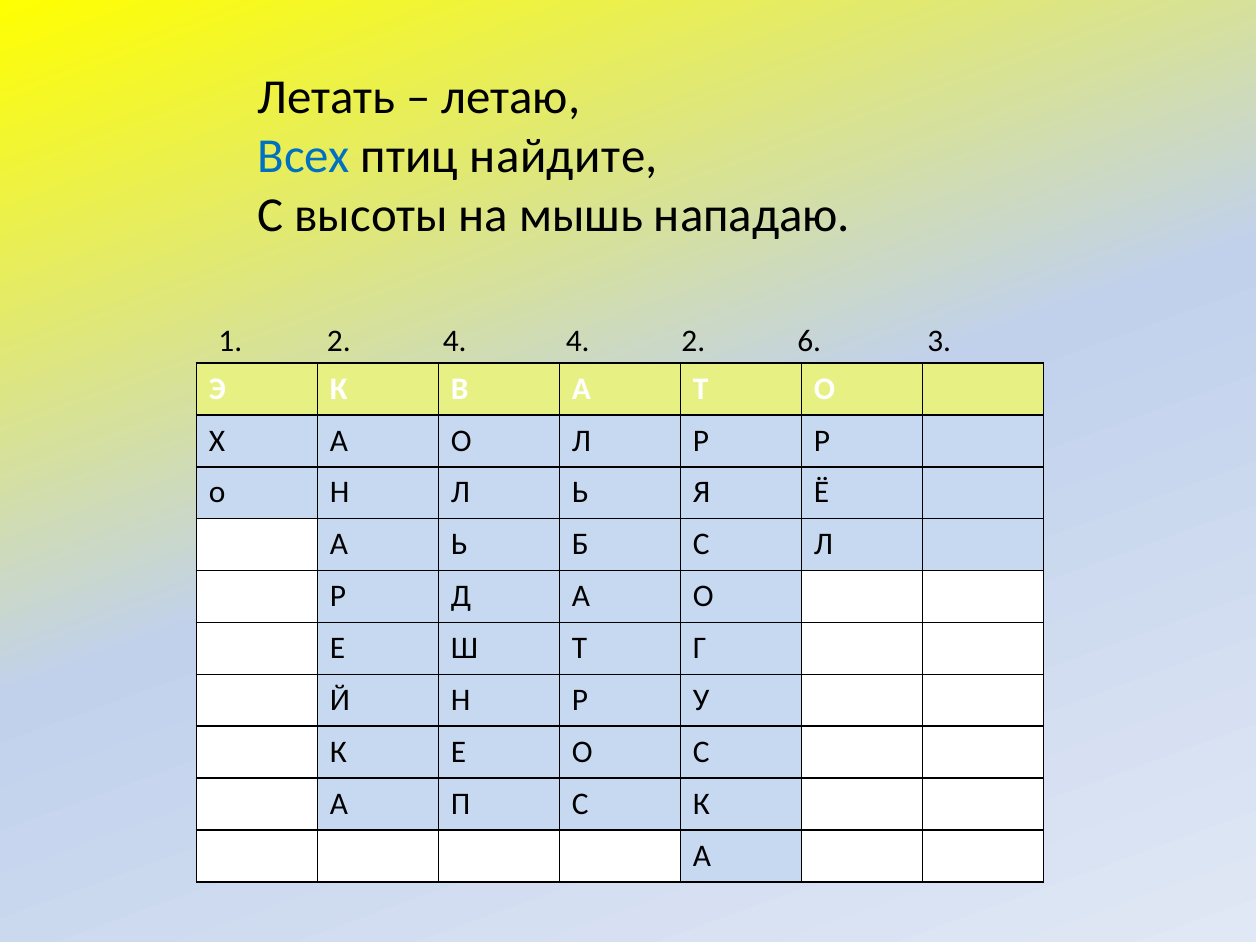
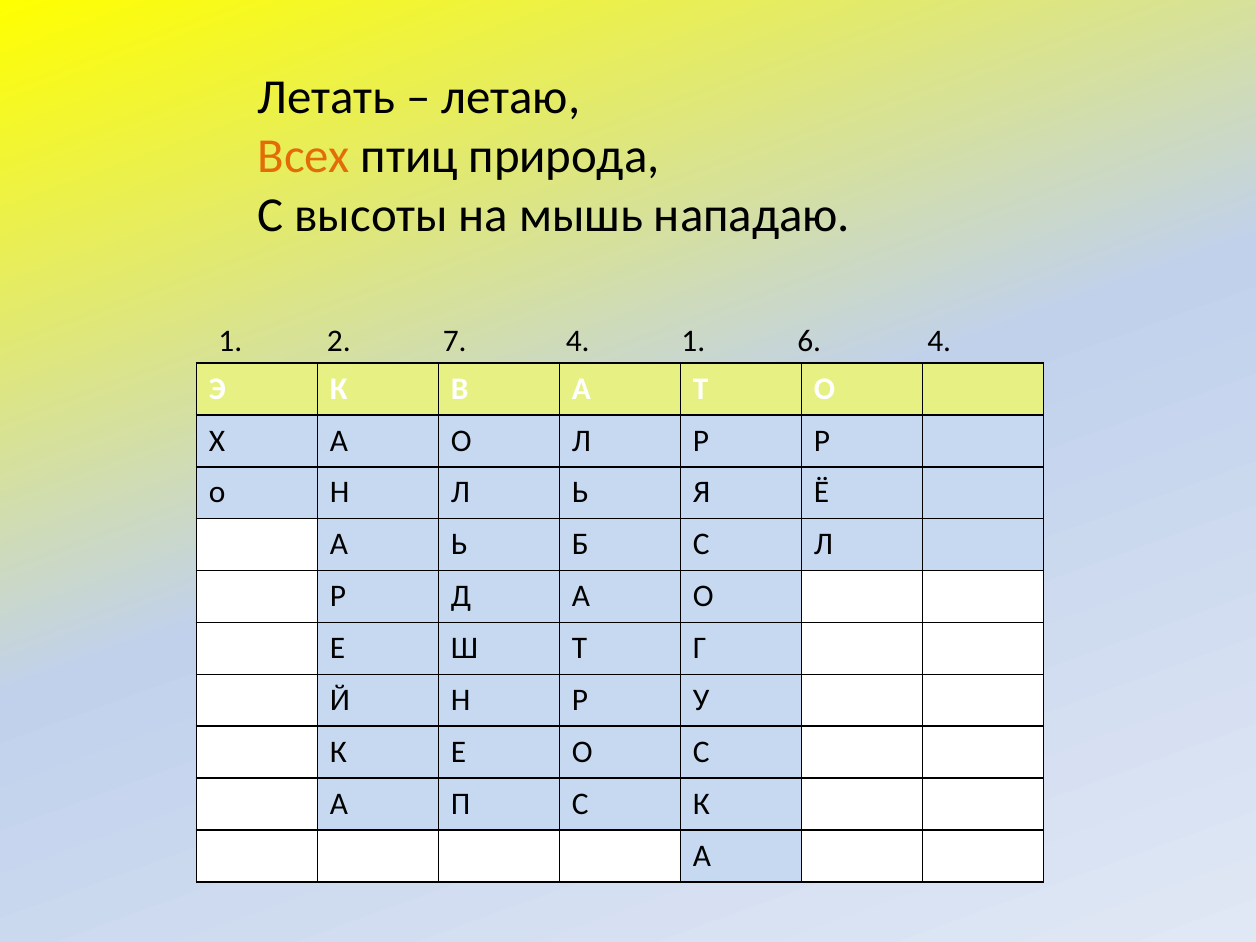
Всех colour: blue -> orange (304, 156)
найдите: найдите -> природа (564, 156)
2 4: 4 -> 7 (455, 341)
4 2: 2 -> 1 (693, 341)
6 3: 3 -> 4 (939, 341)
